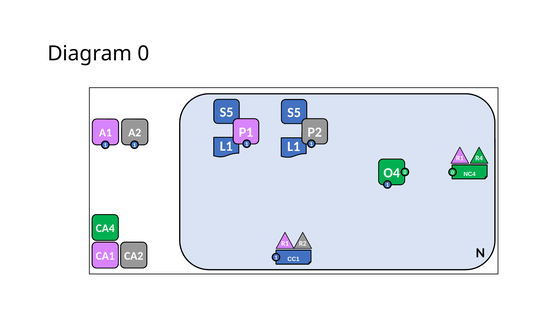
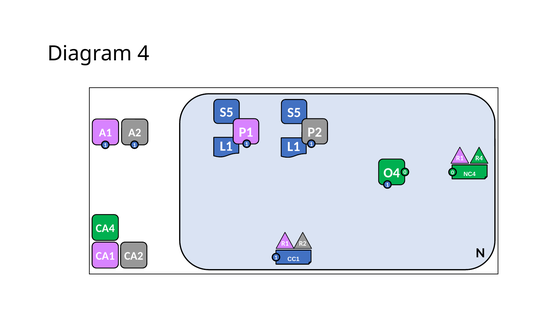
Diagram 0: 0 -> 4 (143, 54)
